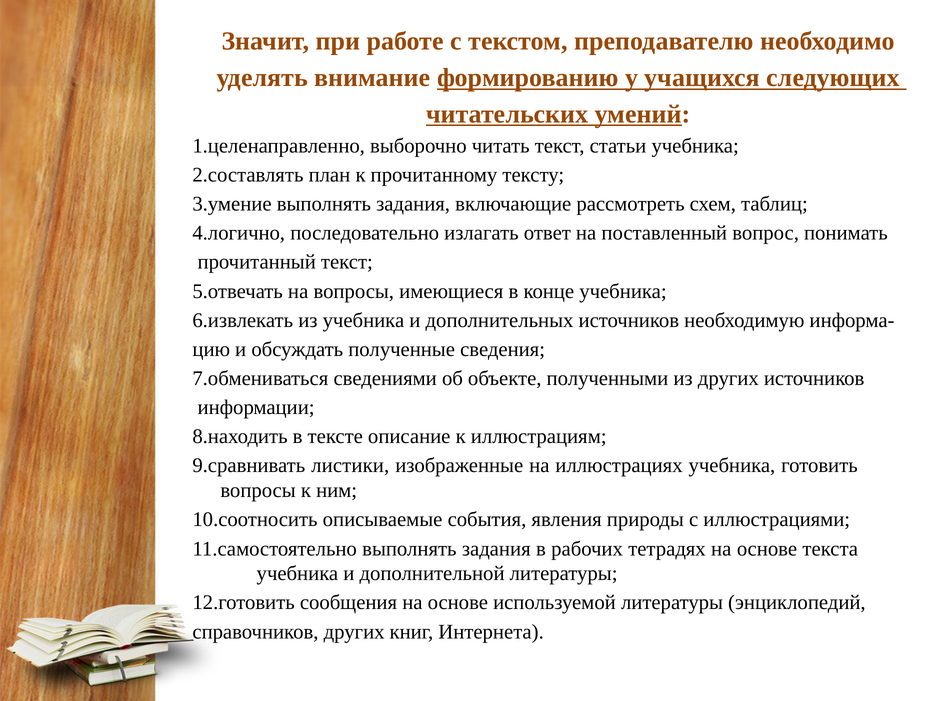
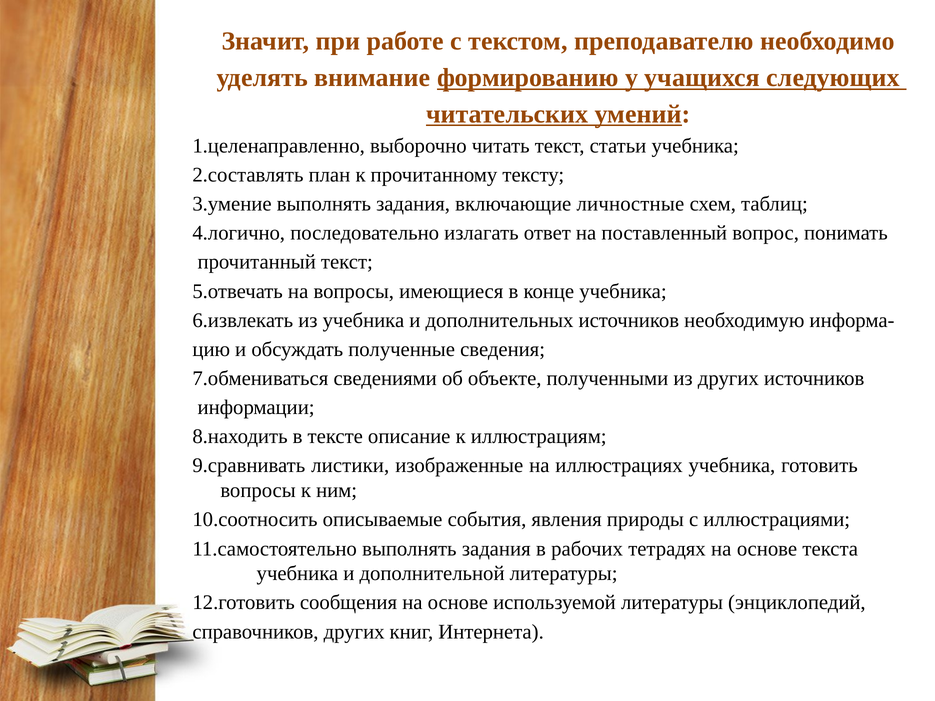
рассмотреть: рассмотреть -> личностные (630, 204)
